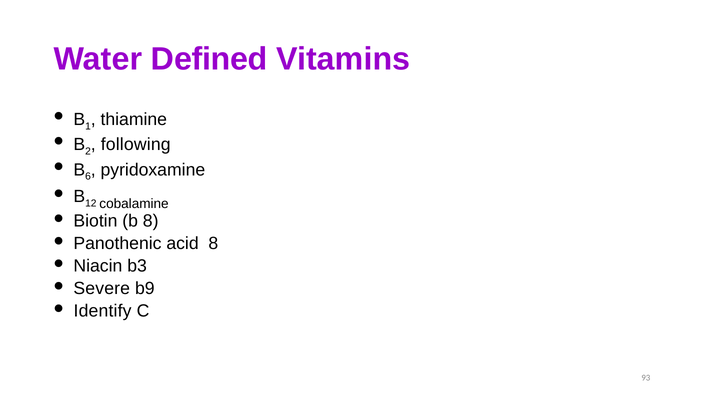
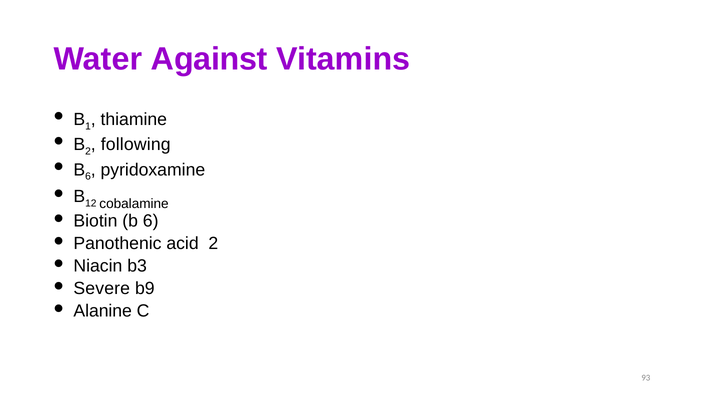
Defined: Defined -> Against (209, 59)
Biotin b 8: 8 -> 6 (151, 221)
acid 8: 8 -> 2 (213, 244)
Identify: Identify -> Alanine (103, 311)
